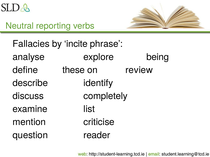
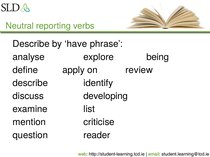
Fallacies: Fallacies -> Describe (31, 44)
incite: incite -> have (76, 44)
these: these -> apply (74, 70)
completely: completely -> developing (106, 96)
